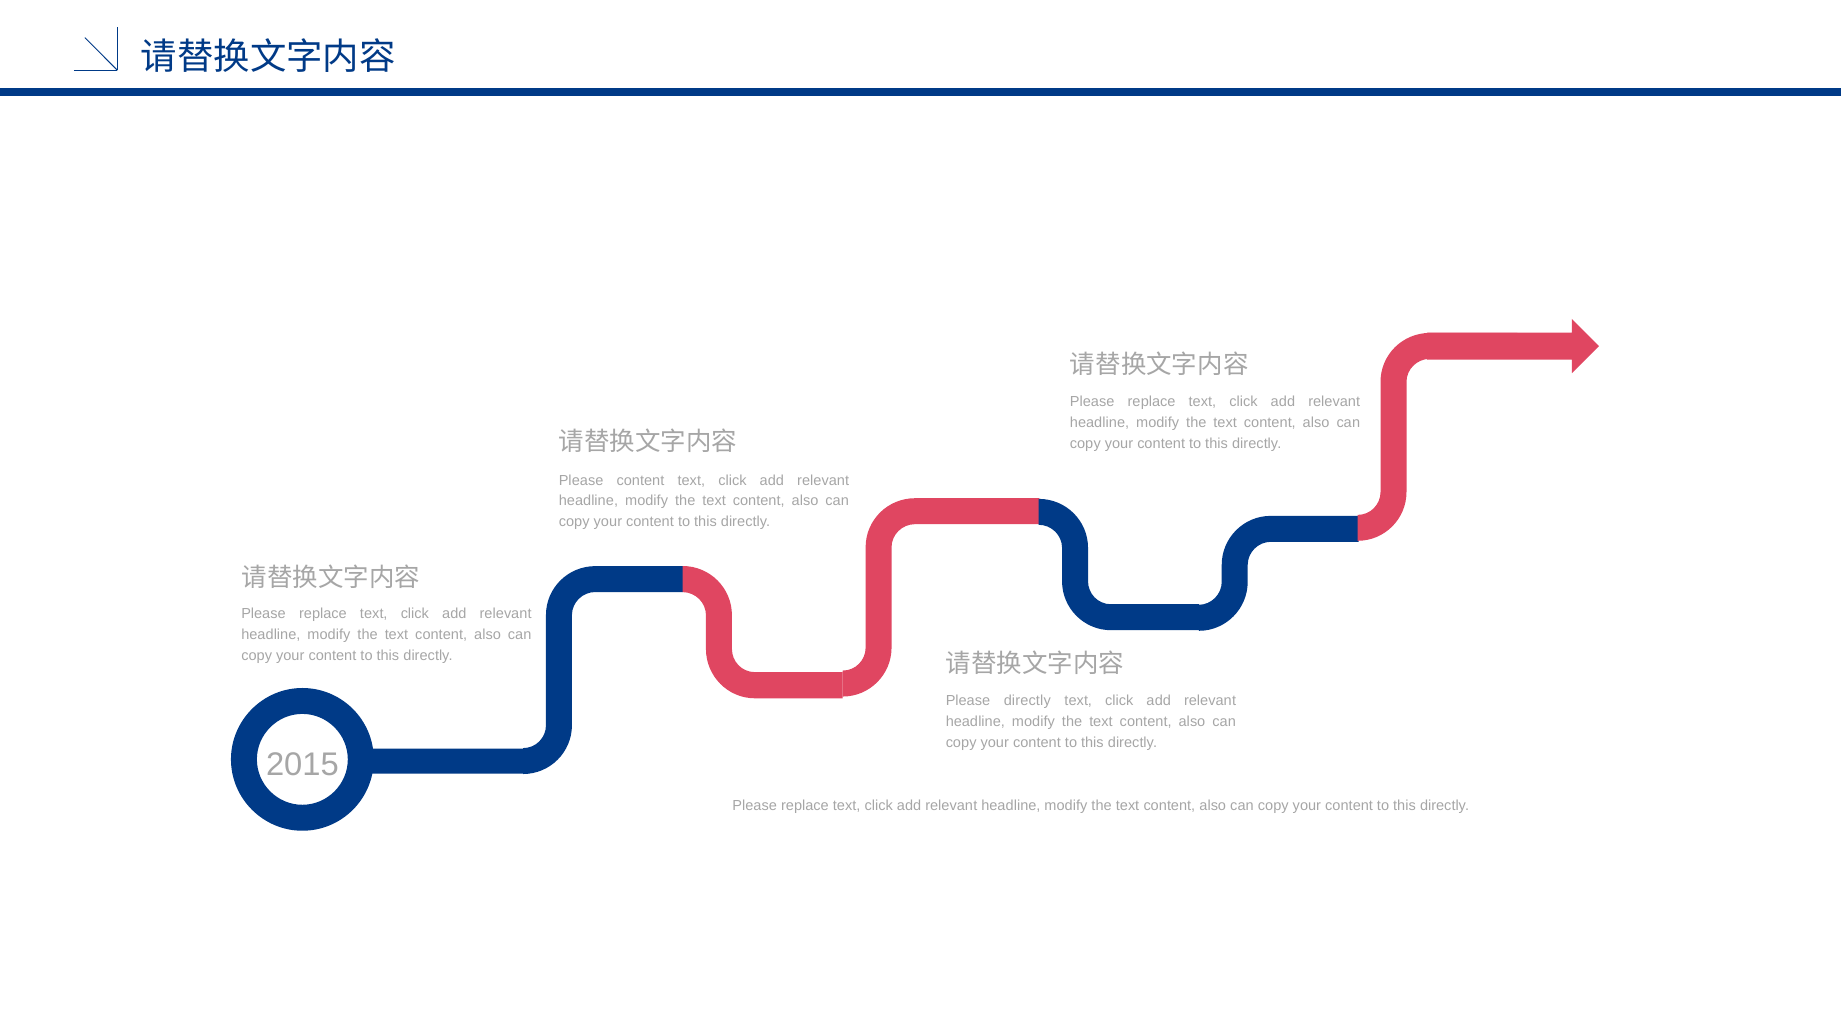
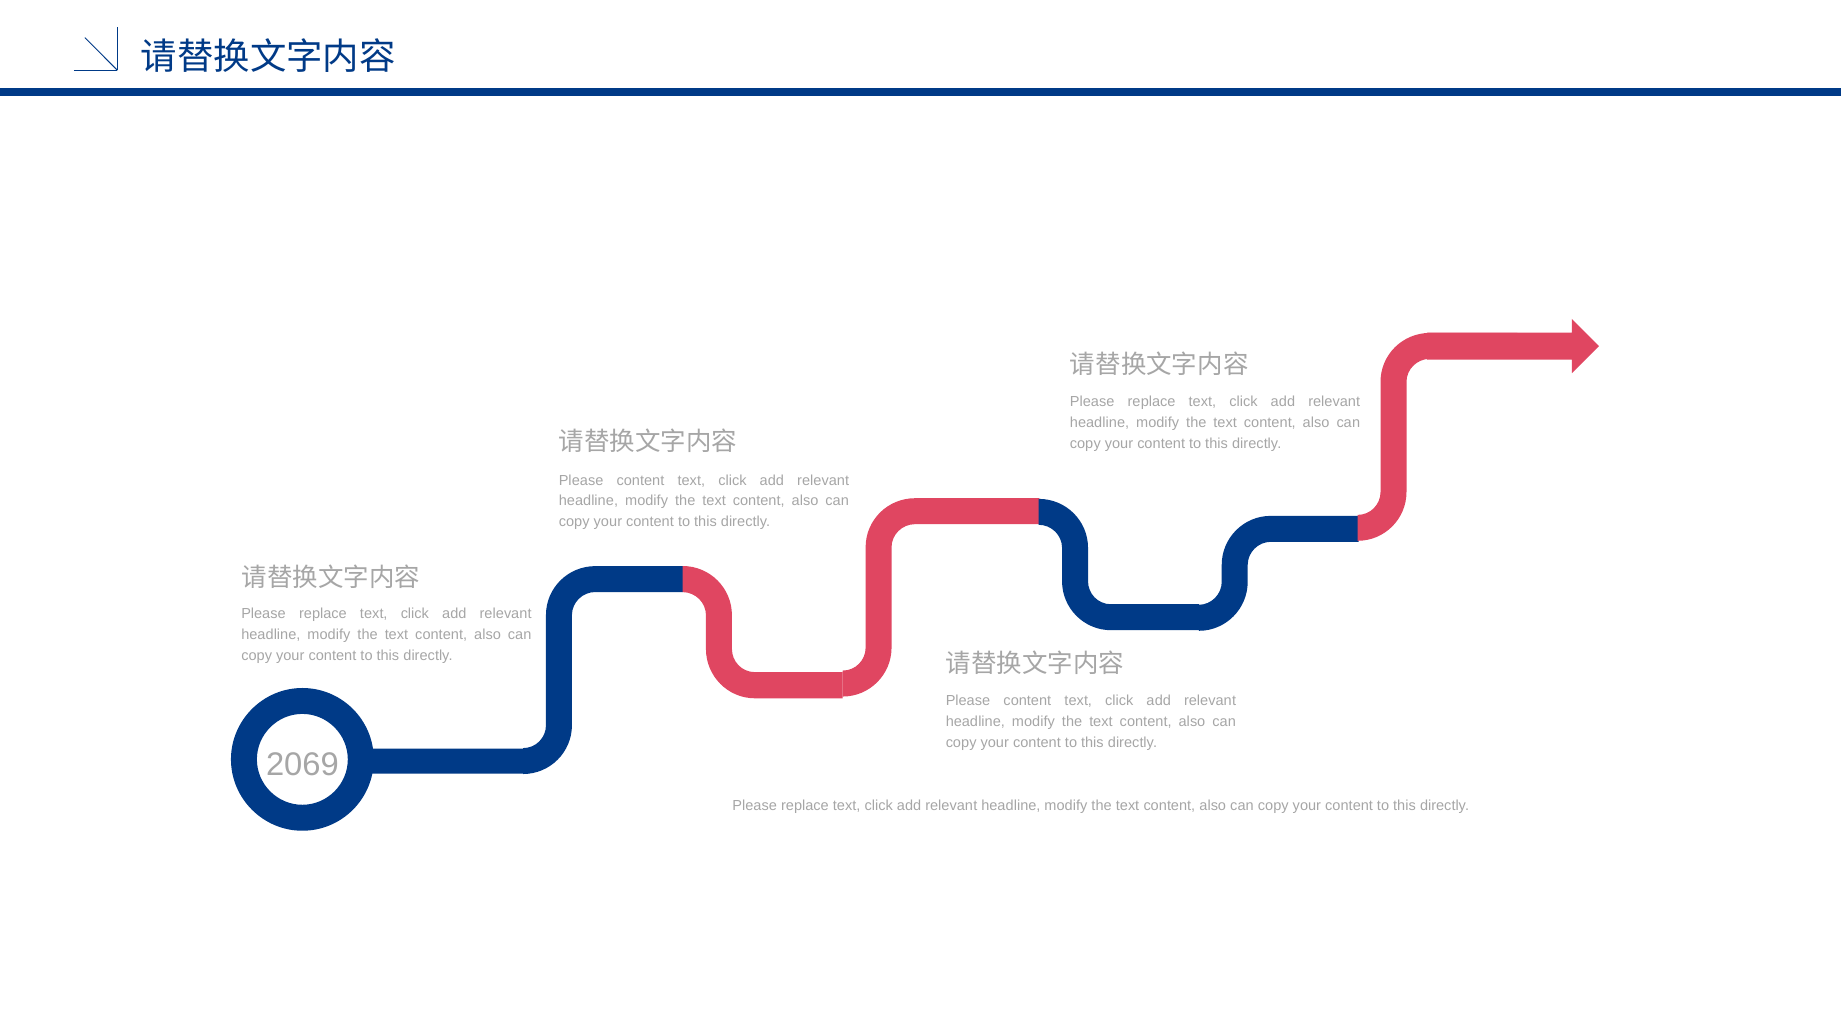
directly: directly -> content (1027, 701)
2015: 2015 -> 2069 (302, 765)
